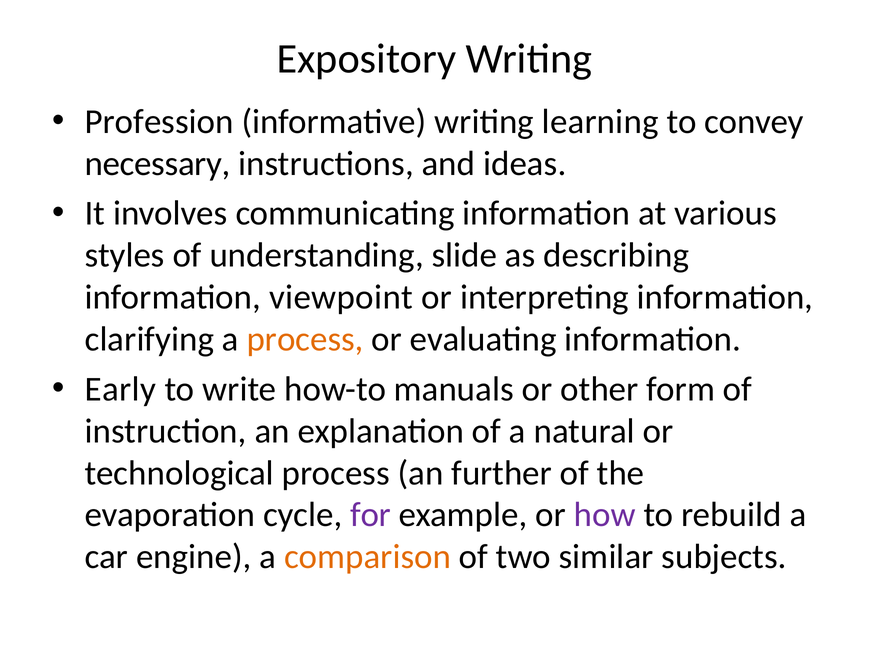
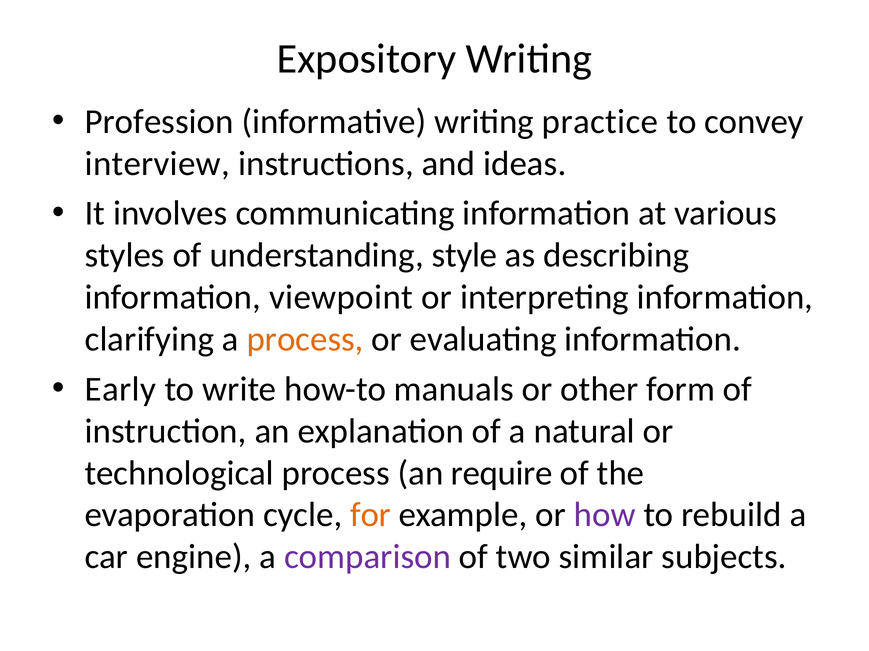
learning: learning -> practice (600, 122)
necessary: necessary -> interview (157, 164)
slide: slide -> style (465, 256)
further: further -> require (502, 474)
for colour: purple -> orange (371, 516)
comparison colour: orange -> purple (368, 558)
